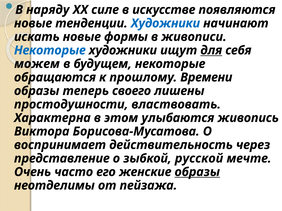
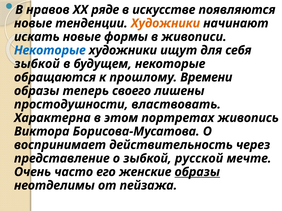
наряду: наряду -> нравов (48, 10)
силе: силе -> ряде (105, 10)
Художники colour: blue -> orange (165, 23)
для underline: present -> none (211, 50)
можем: можем -> зыбкой (37, 64)
улыбаются: улыбаются -> портретах (178, 118)
